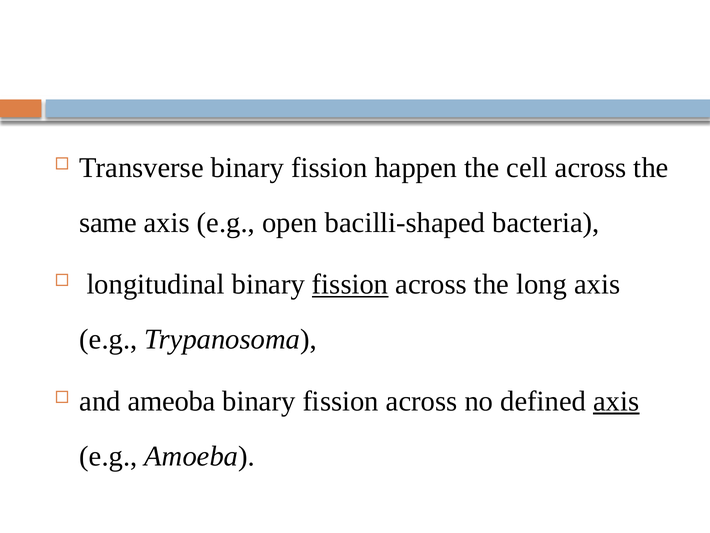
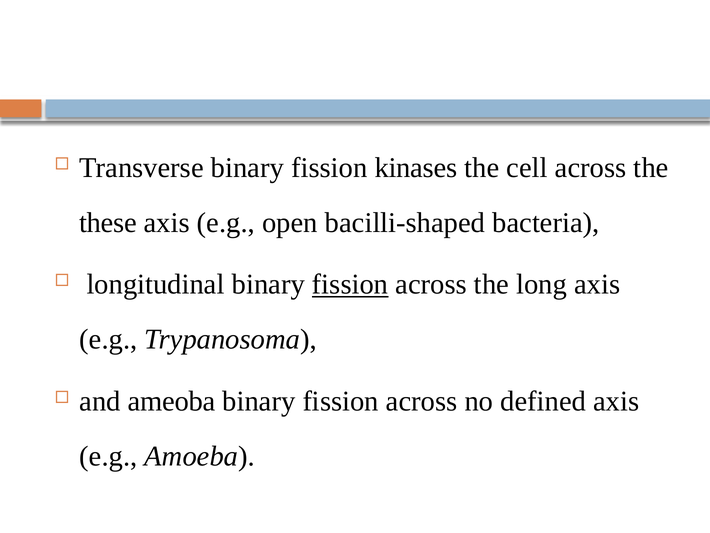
happen: happen -> kinases (416, 167)
same: same -> these (108, 222)
axis underline: present -> none (616, 401)
